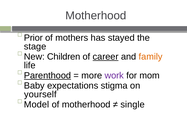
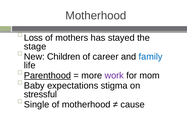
Prior: Prior -> Loss (33, 38)
career underline: present -> none (106, 57)
family colour: orange -> blue (151, 57)
yourself: yourself -> stressful (40, 95)
Model: Model -> Single (37, 105)
single: single -> cause (133, 105)
